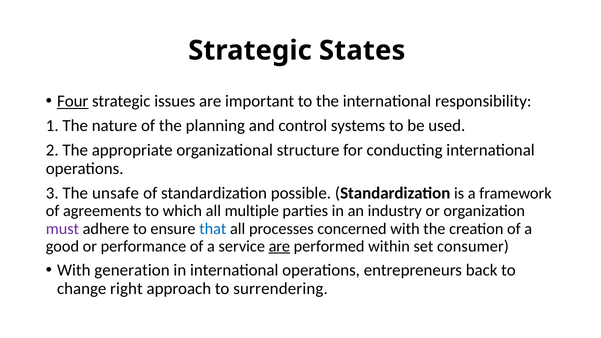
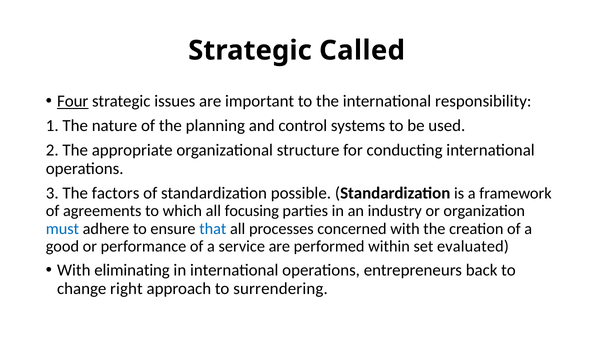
States: States -> Called (362, 50)
unsafe: unsafe -> factors (116, 193)
multiple: multiple -> focusing (252, 211)
must colour: purple -> blue (62, 229)
are underline: present -> none (279, 246)
consumer: consumer -> evaluated (473, 246)
generation: generation -> eliminating (132, 270)
